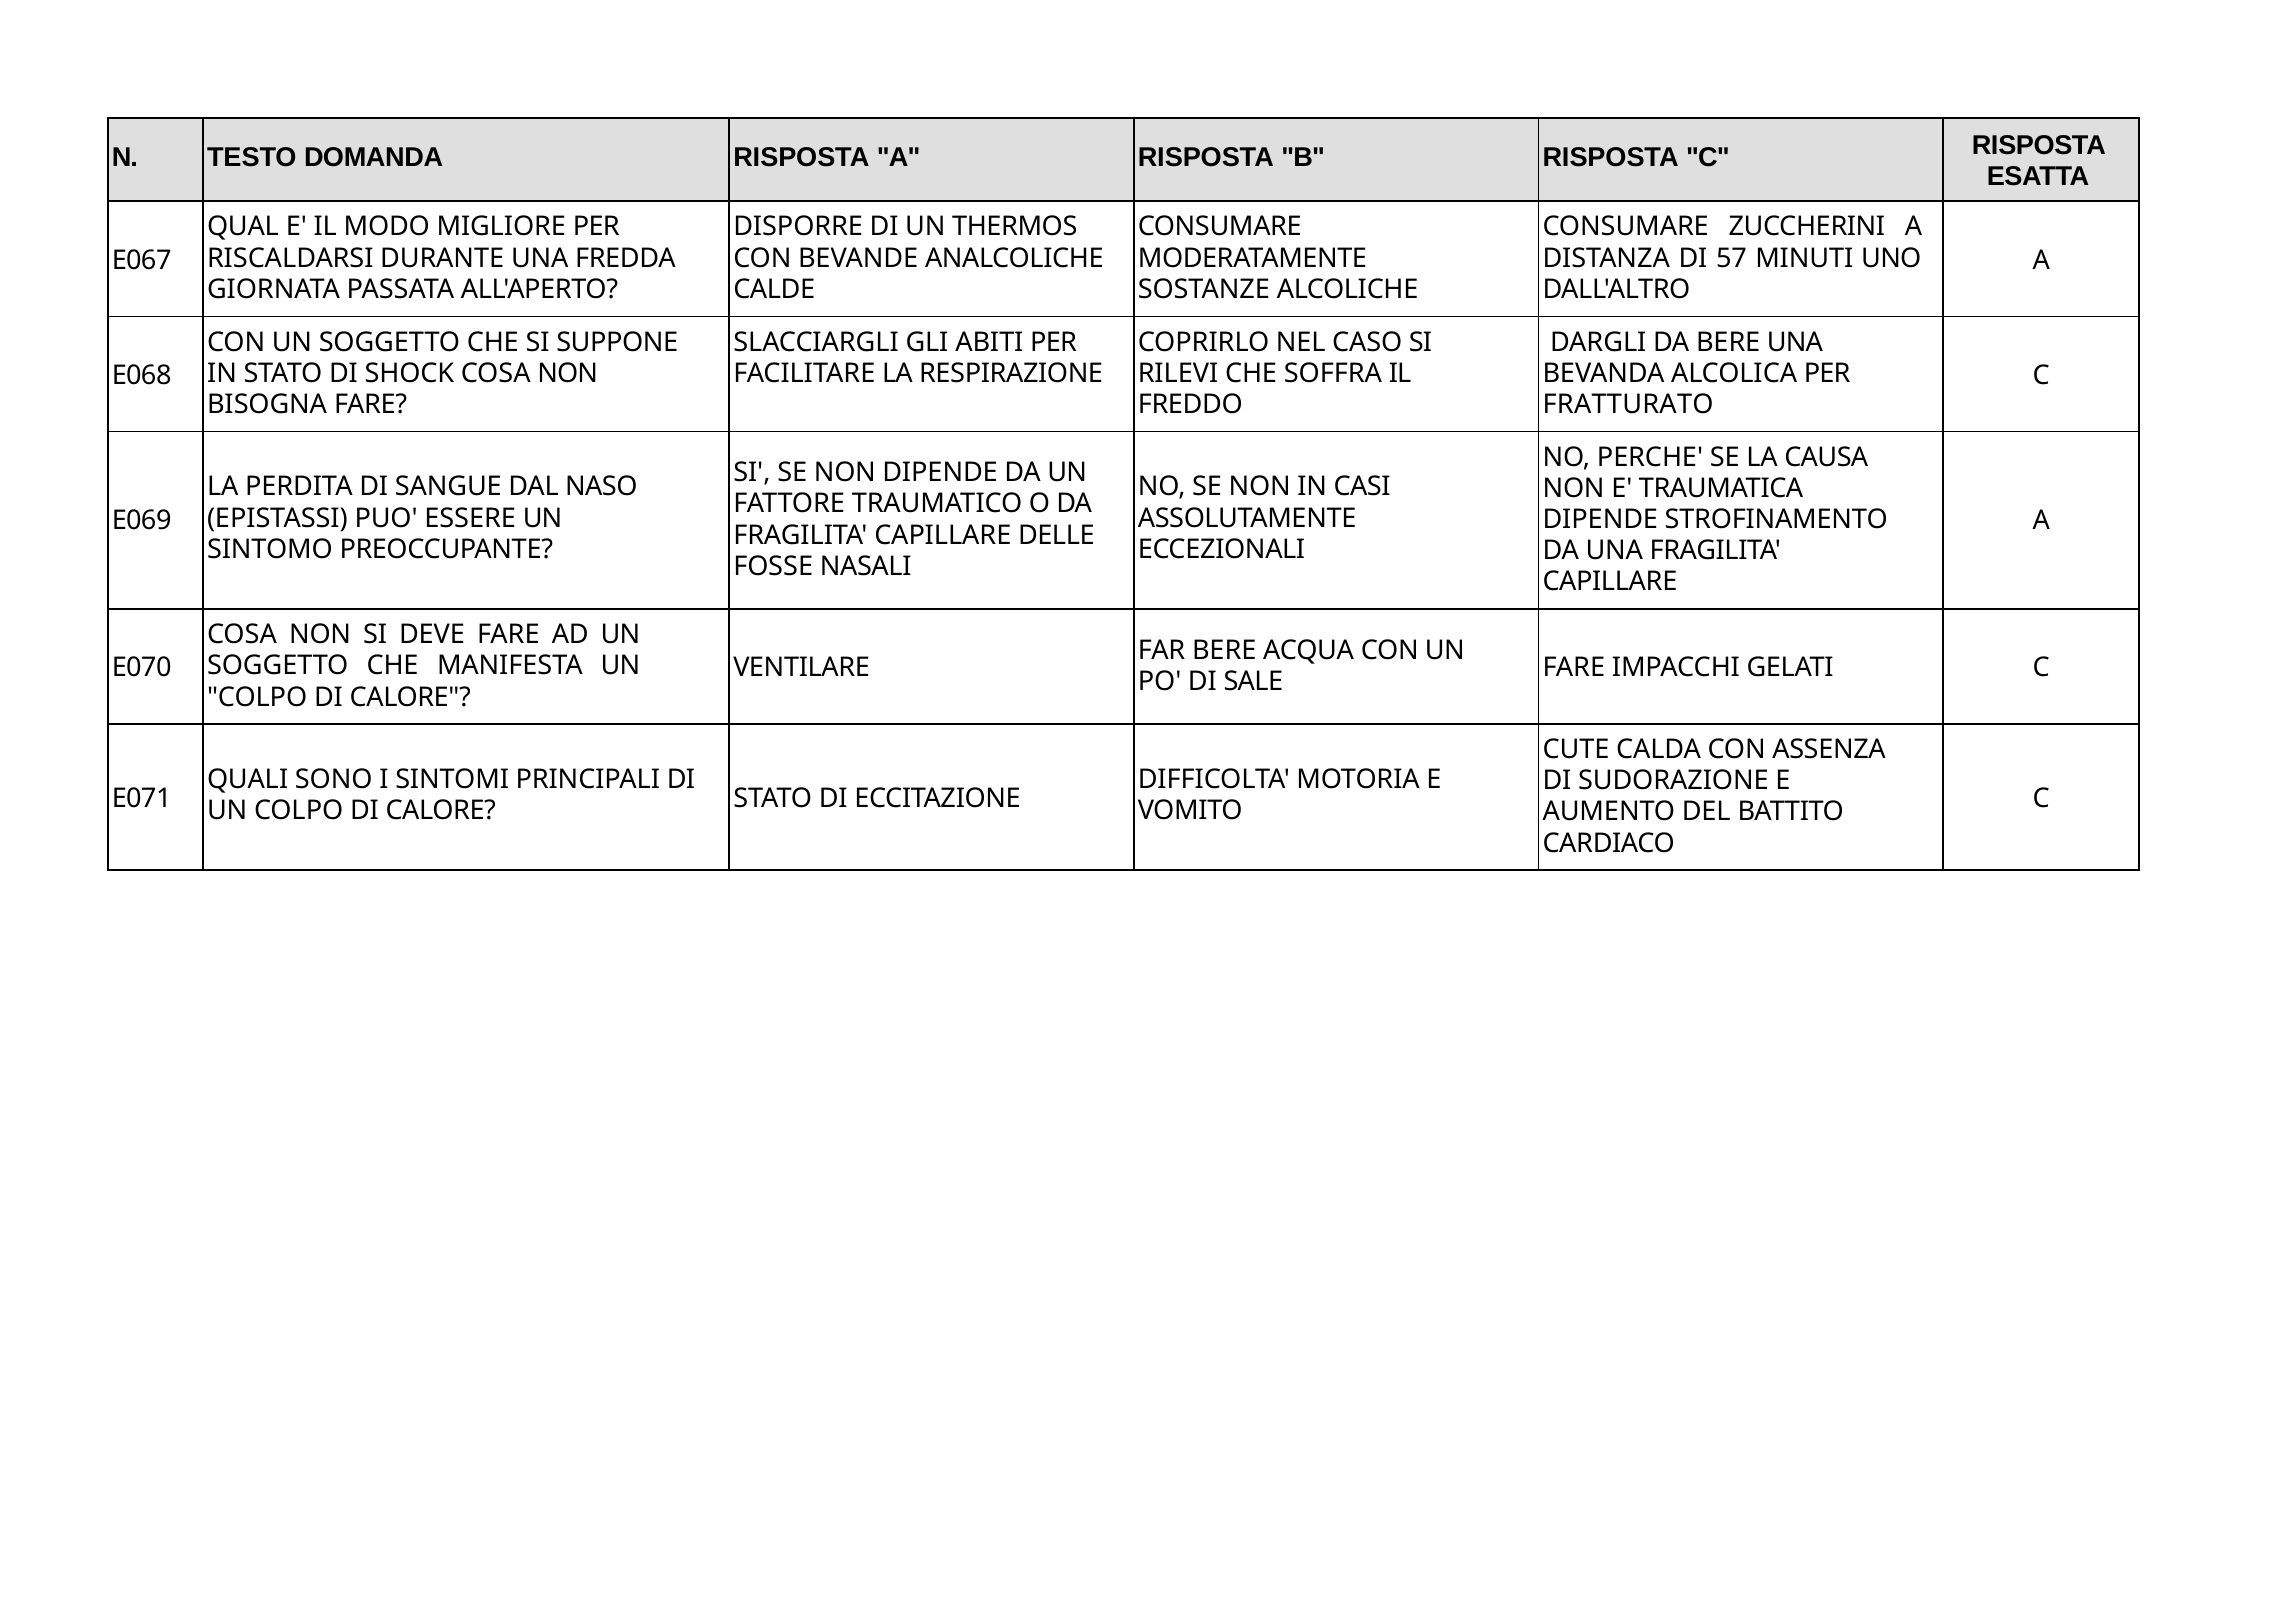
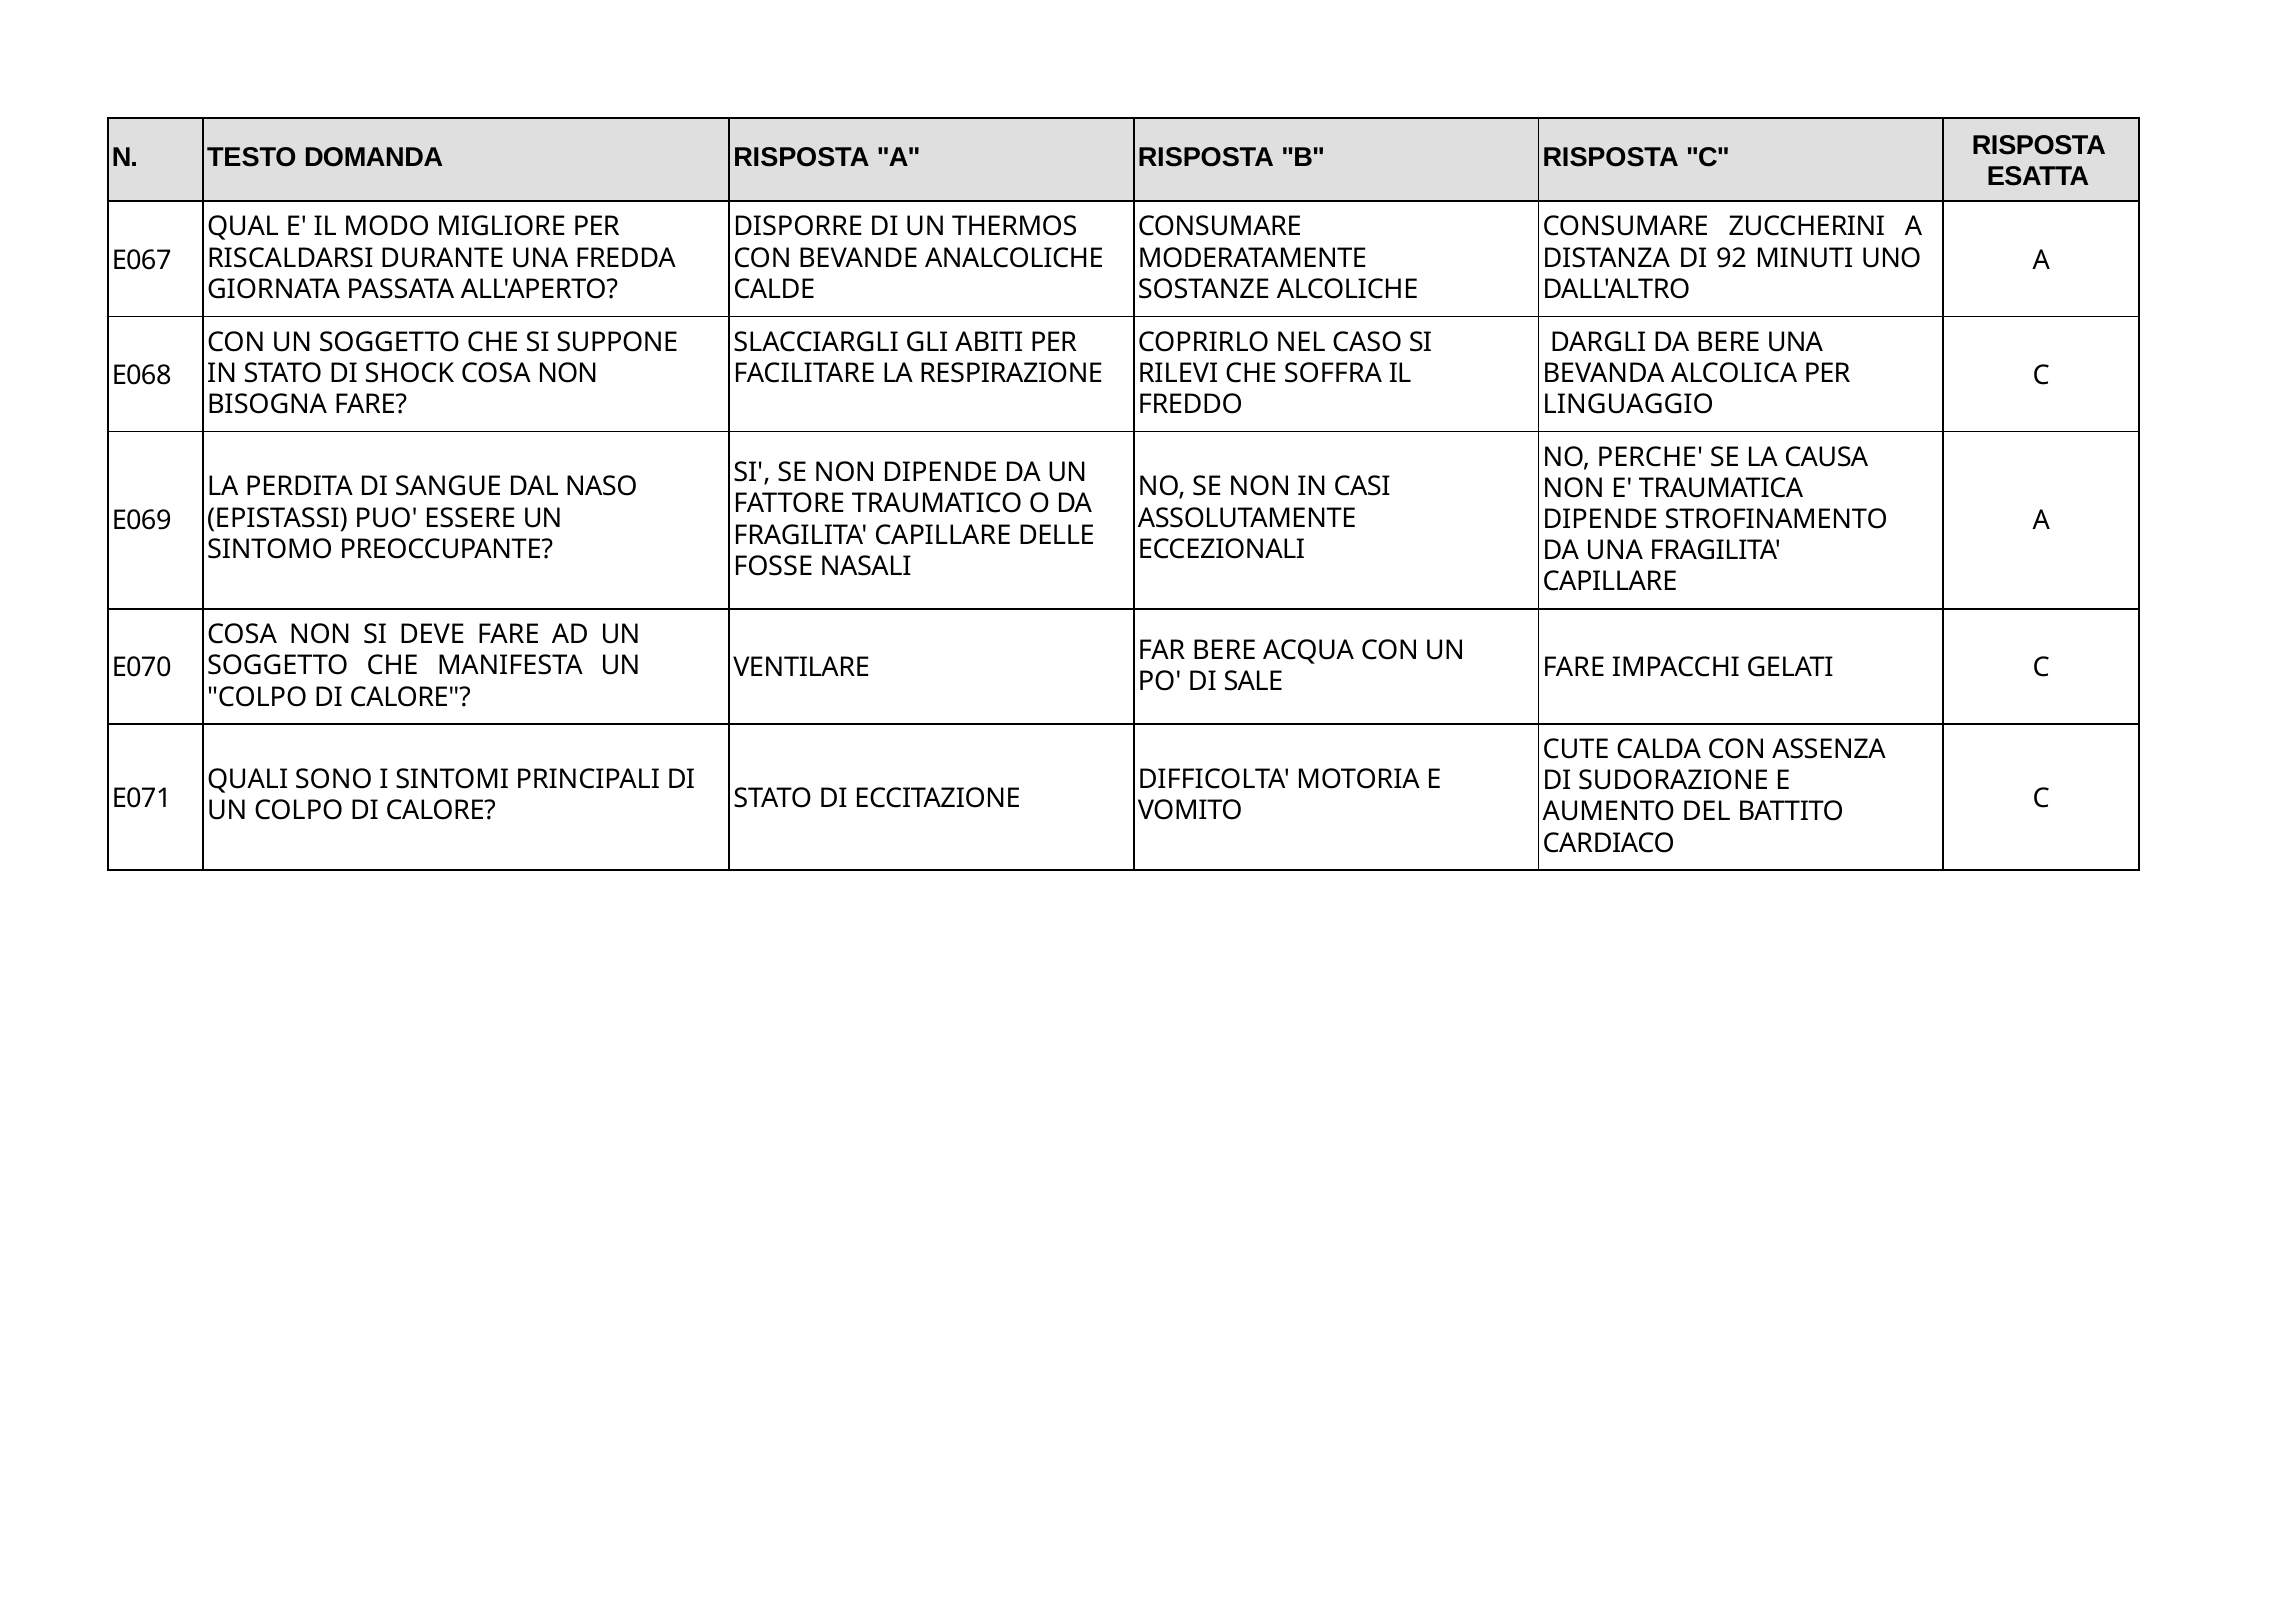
57: 57 -> 92 (1731, 258)
FRATTURATO: FRATTURATO -> LINGUAGGIO (1628, 404)
